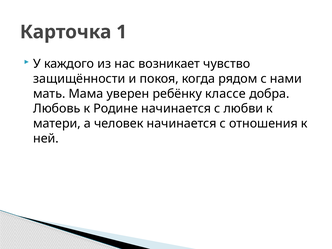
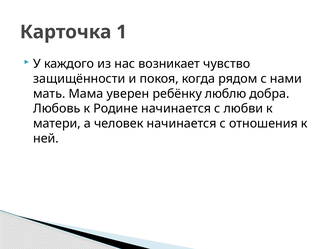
классе: классе -> люблю (226, 94)
